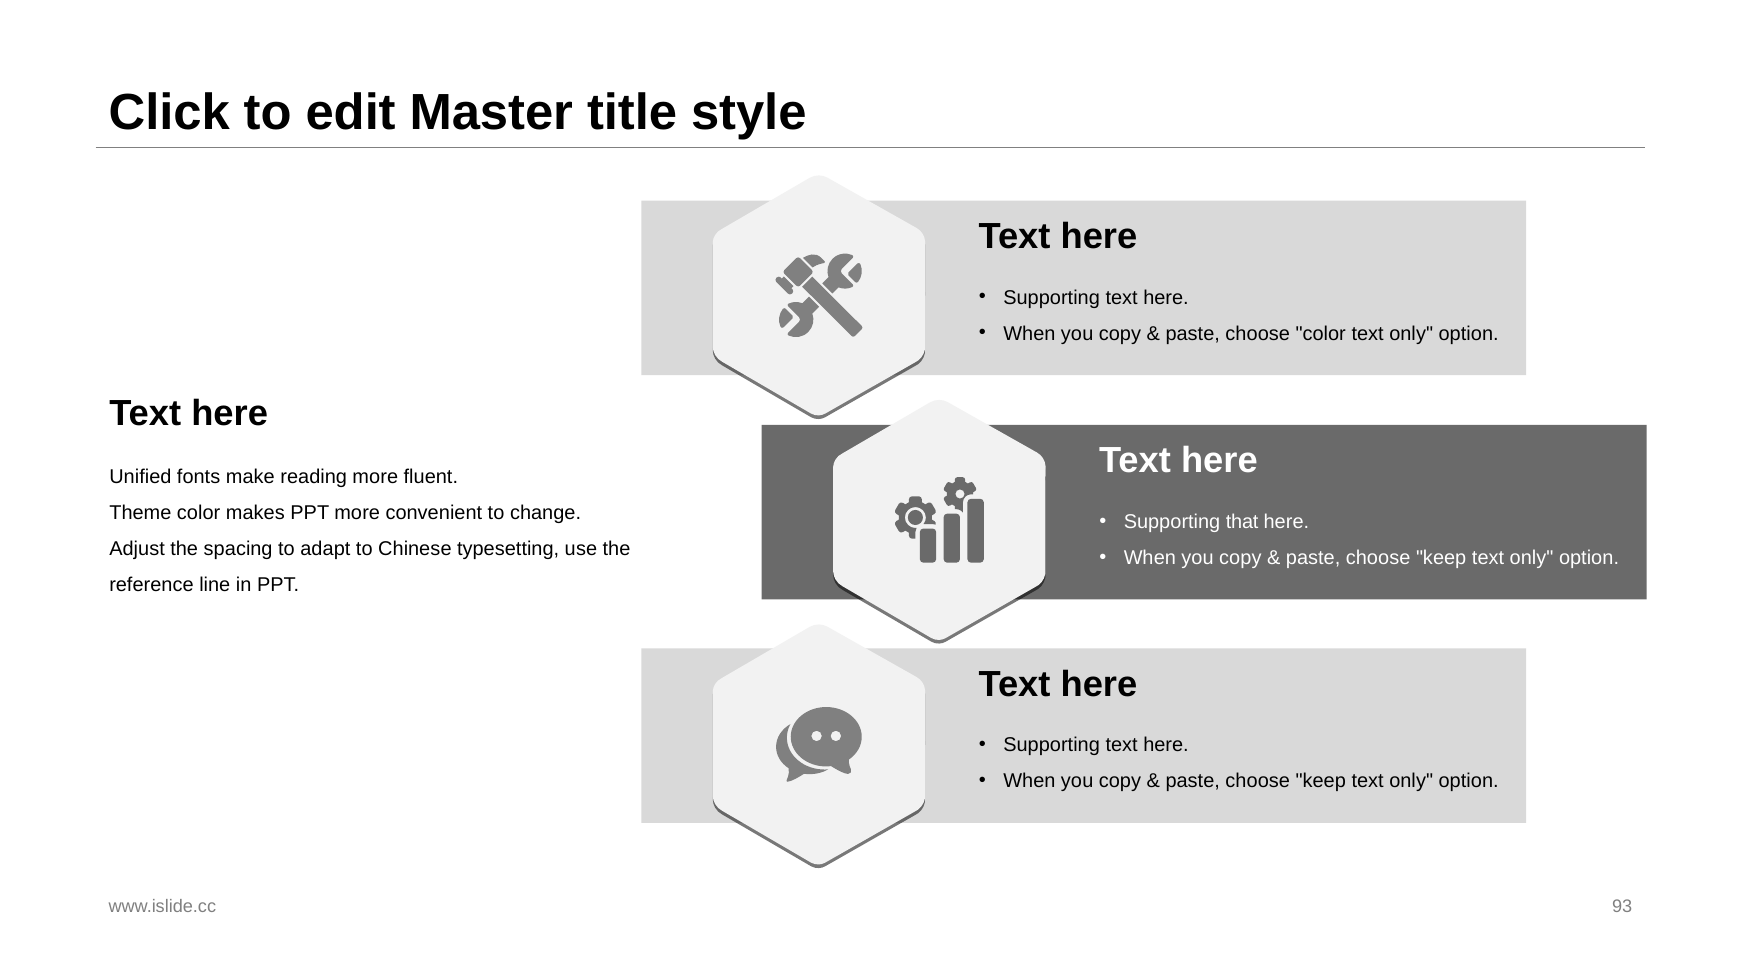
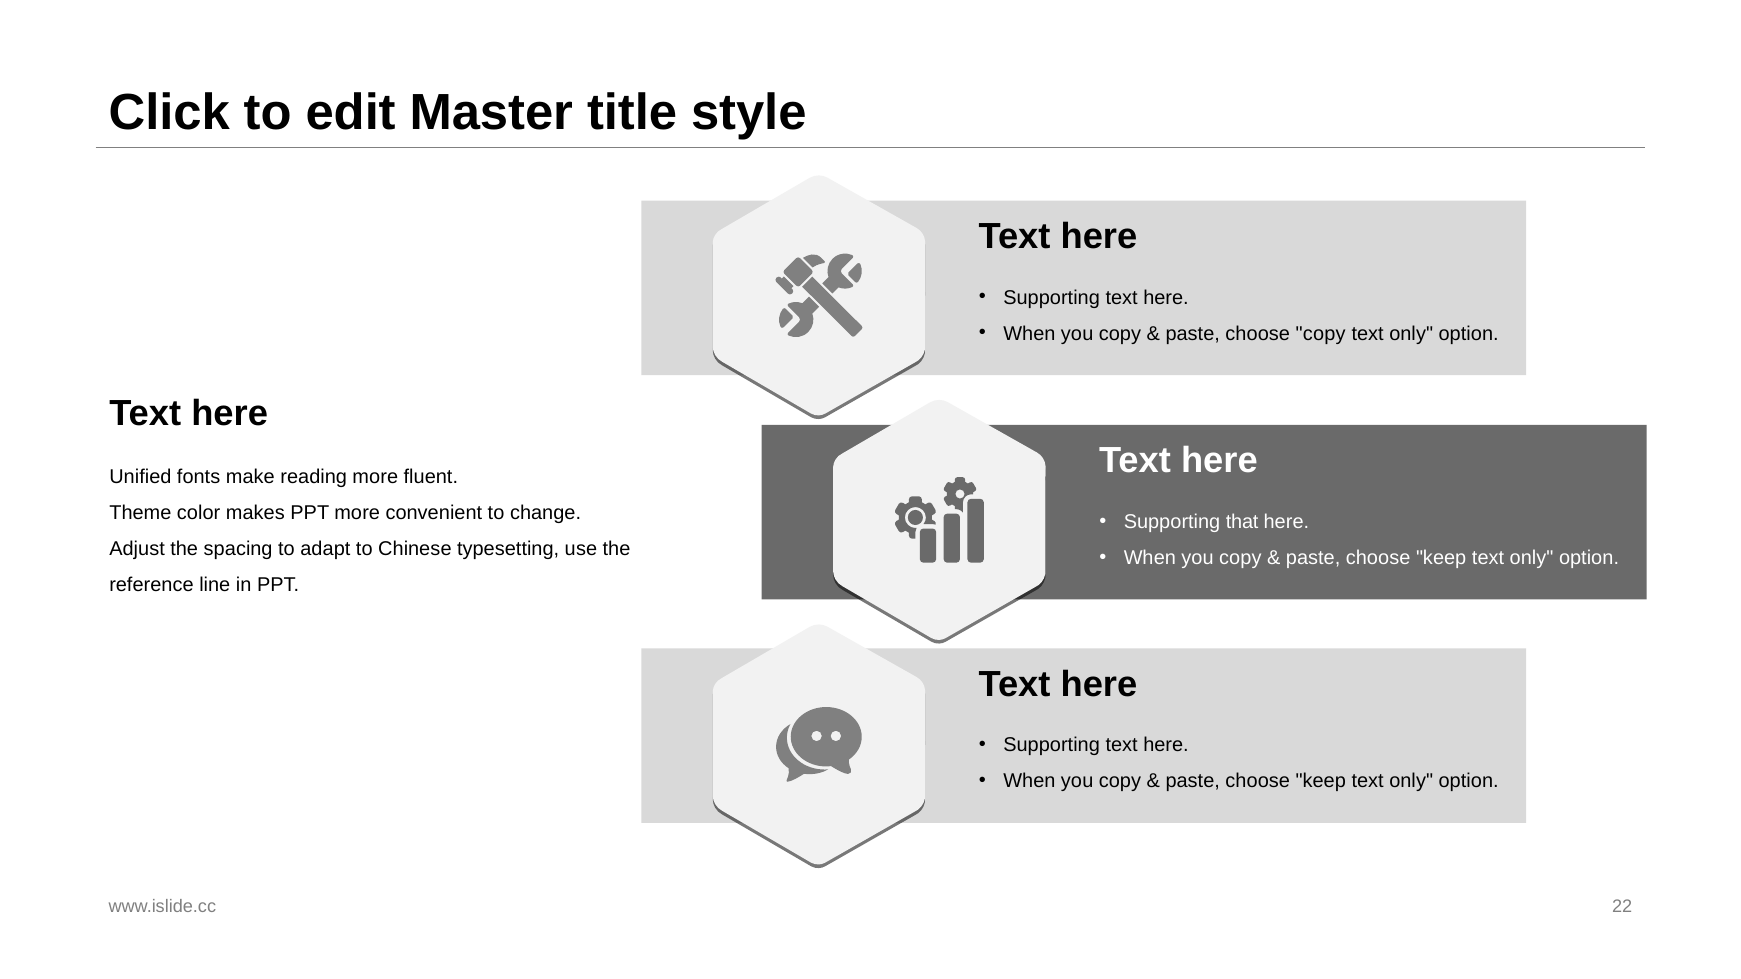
choose color: color -> copy (1321, 334)
93: 93 -> 22 (1622, 907)
